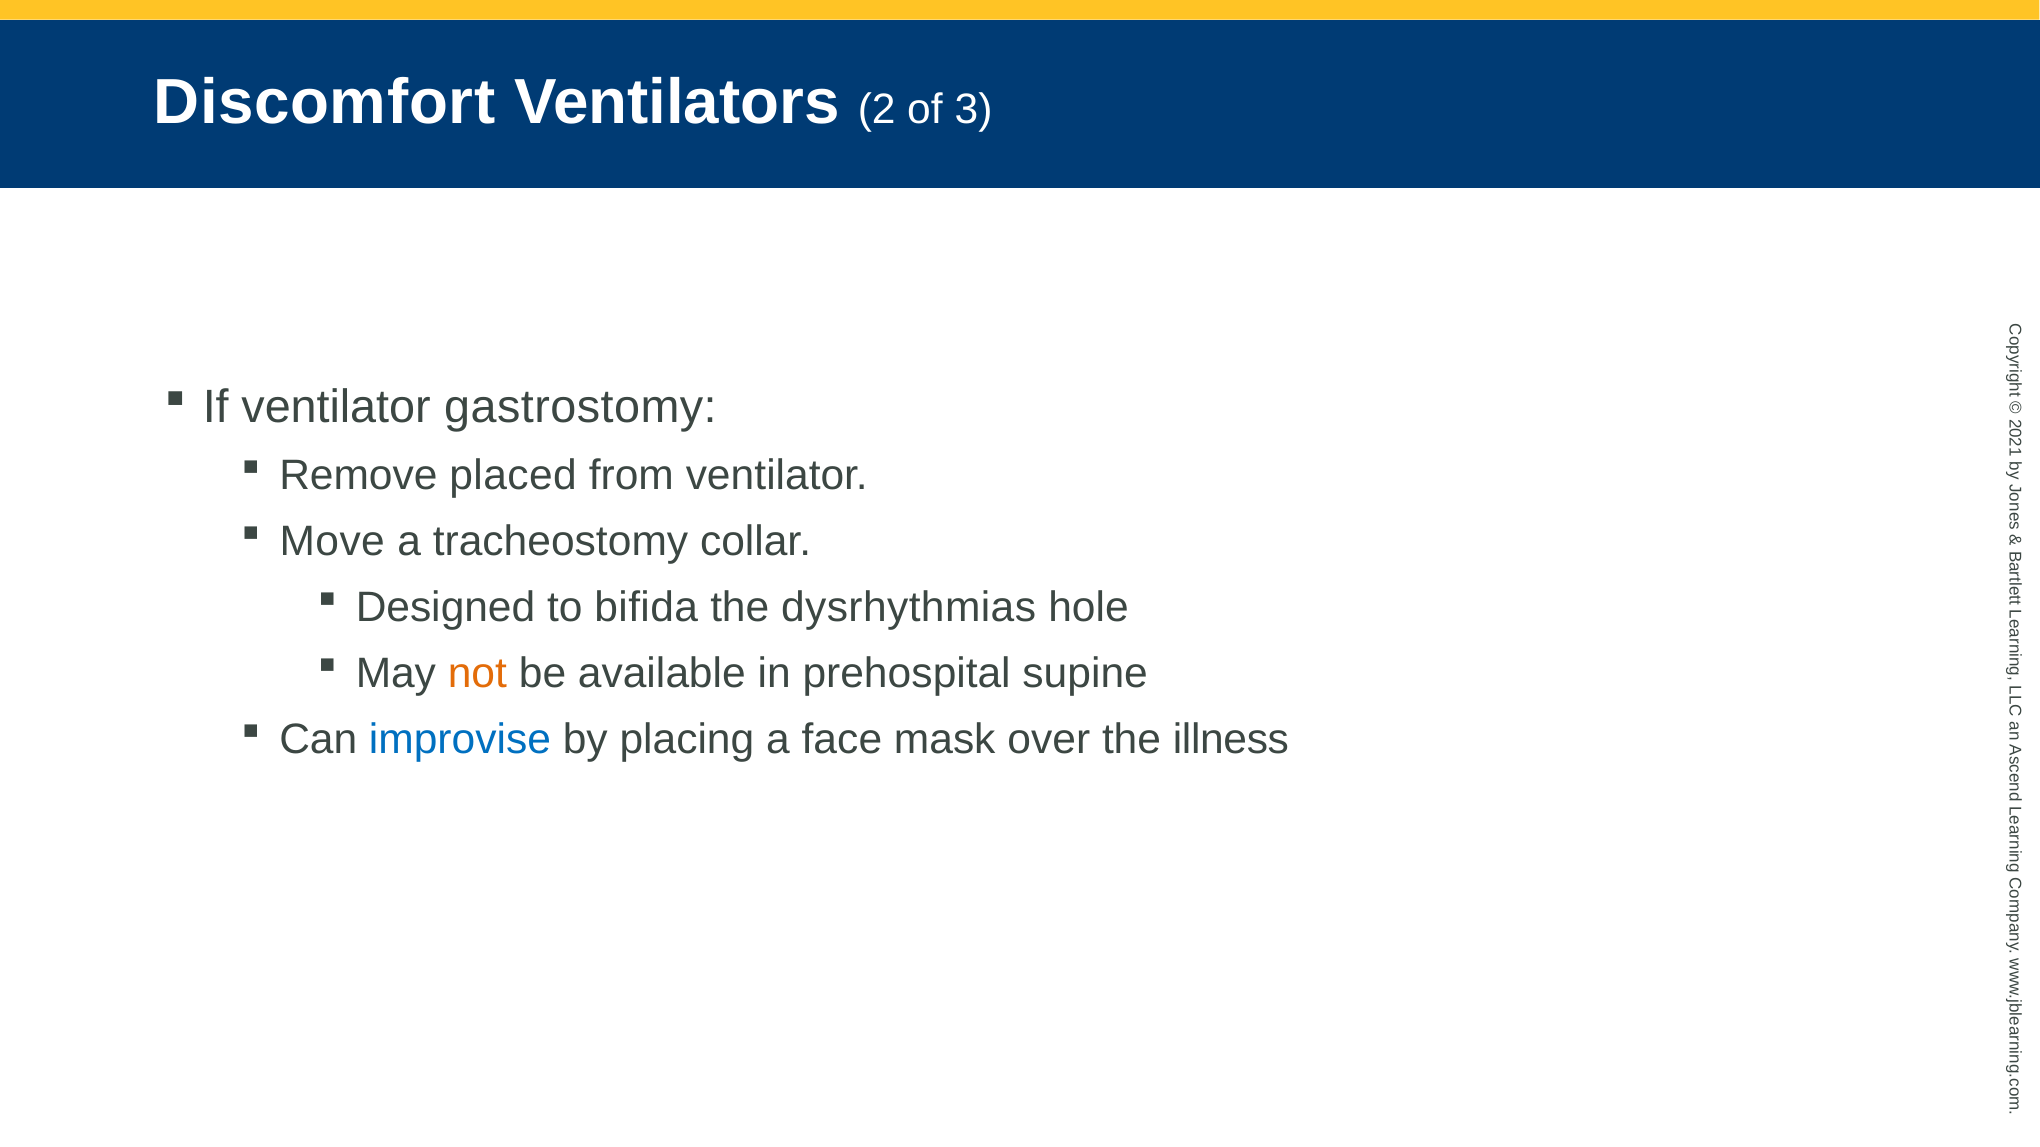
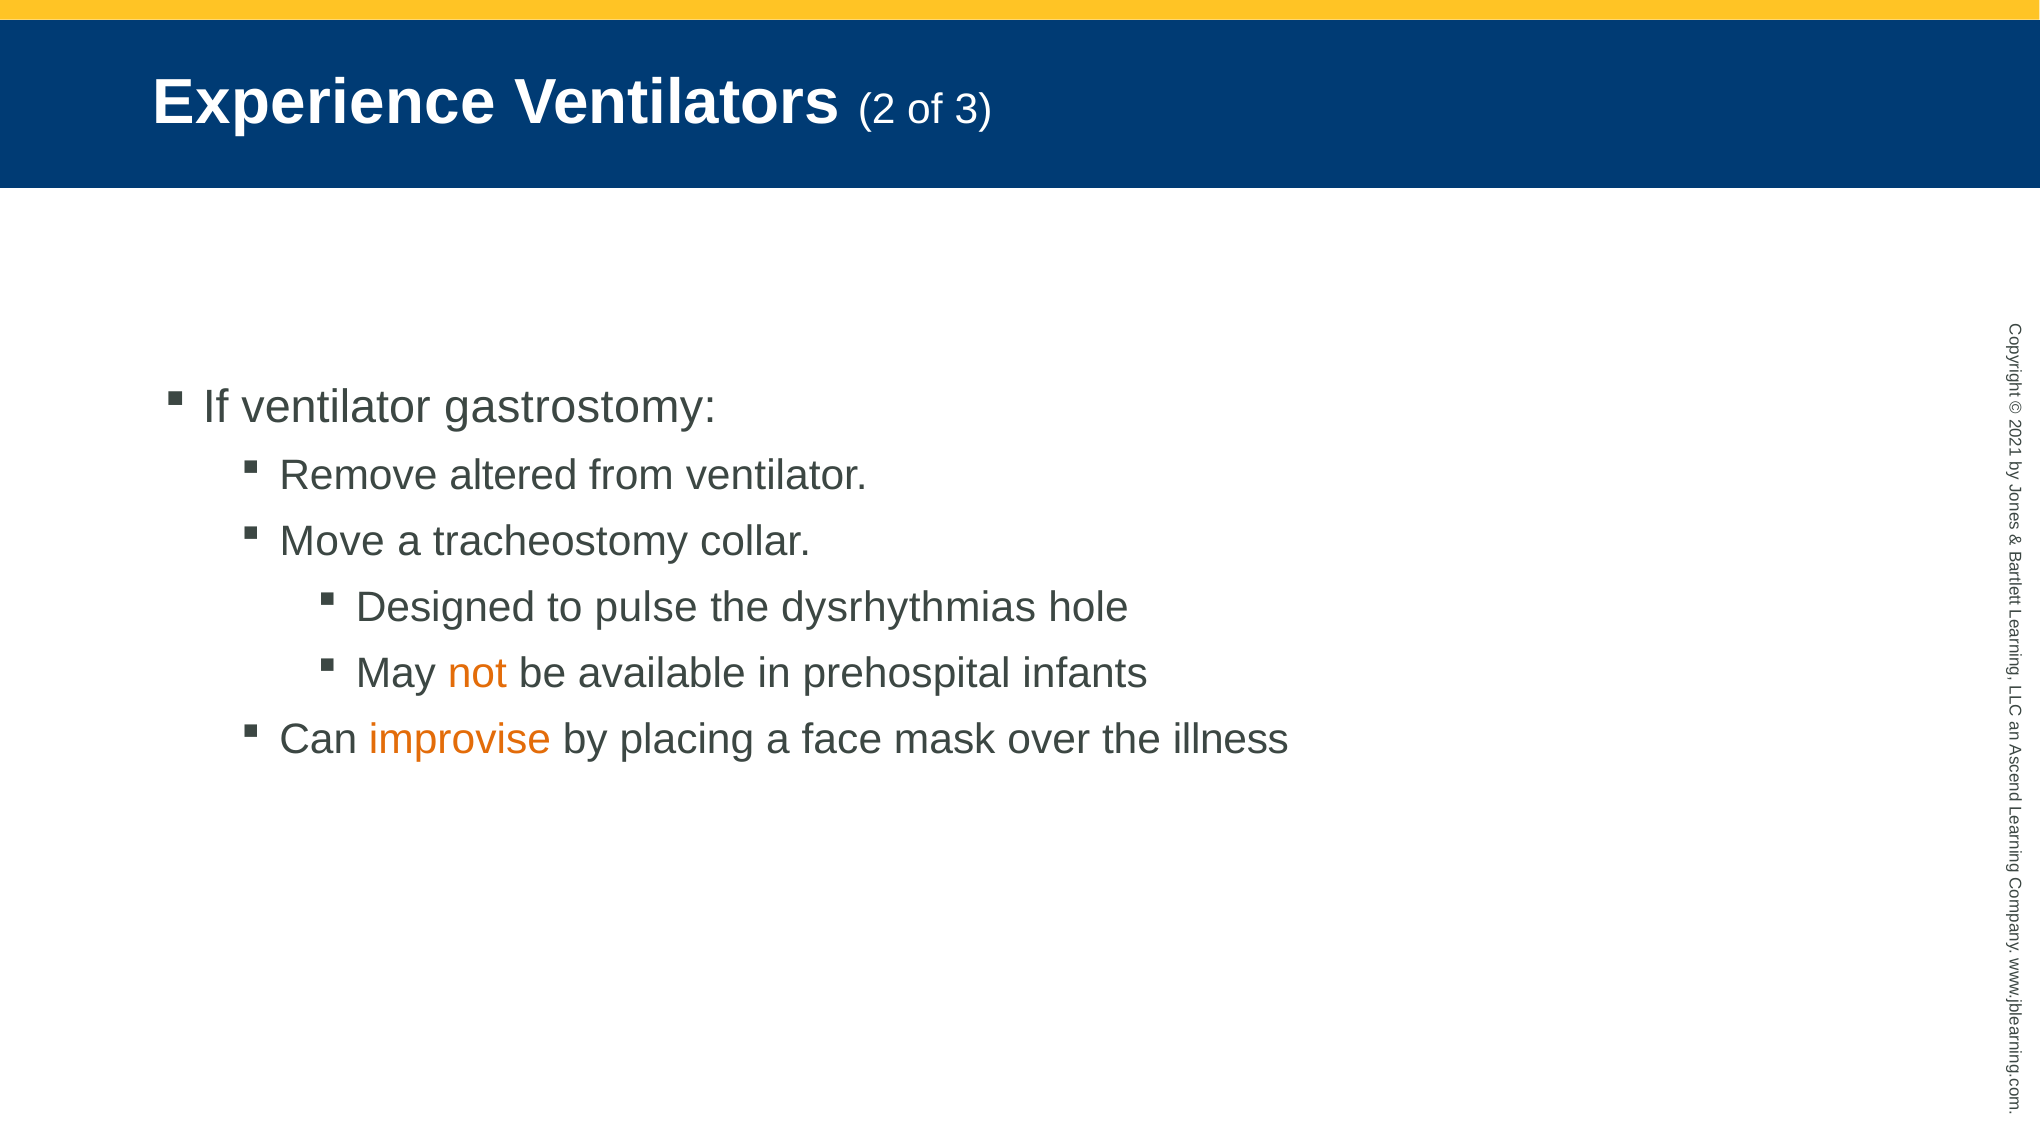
Discomfort: Discomfort -> Experience (324, 103)
placed: placed -> altered (513, 476)
bifida: bifida -> pulse (646, 608)
supine: supine -> infants (1085, 673)
improvise colour: blue -> orange (460, 739)
